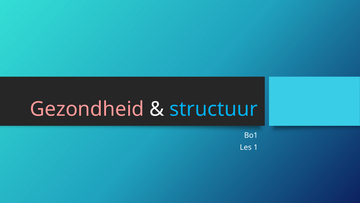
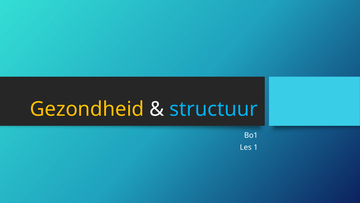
Gezondheid colour: pink -> yellow (87, 109)
